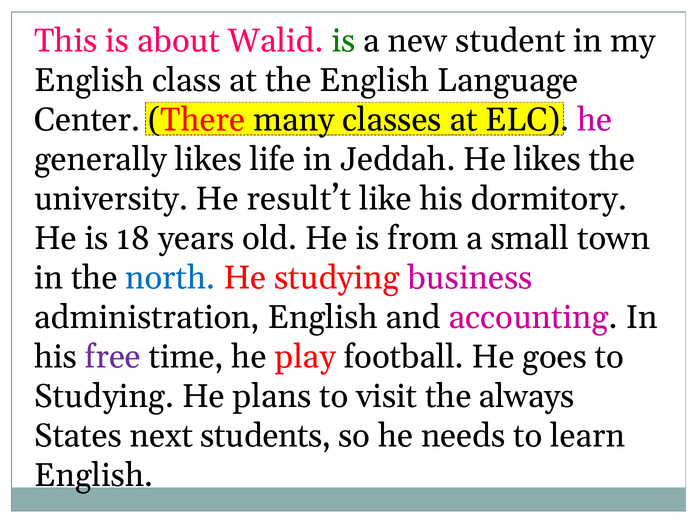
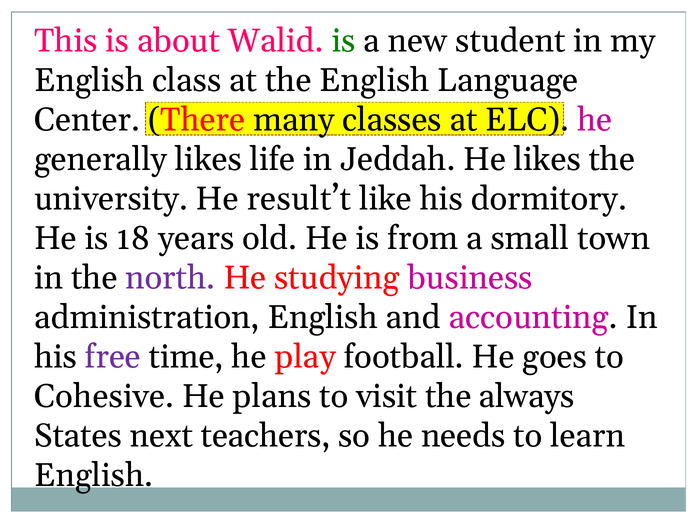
north colour: blue -> purple (170, 278)
Studying: Studying -> Cohesive (104, 397)
students: students -> teachers (266, 436)
